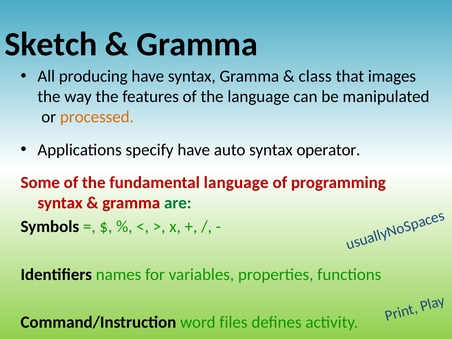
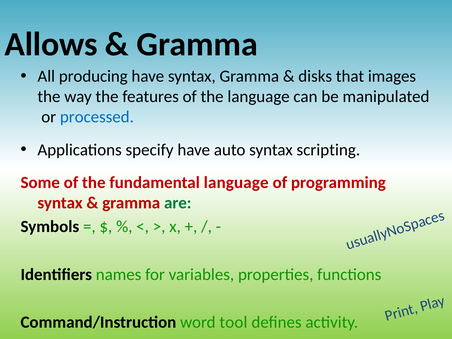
Sketch: Sketch -> Allows (51, 44)
class: class -> disks (315, 76)
processed colour: orange -> blue (97, 117)
operator: operator -> scripting (328, 150)
files: files -> tool (233, 322)
